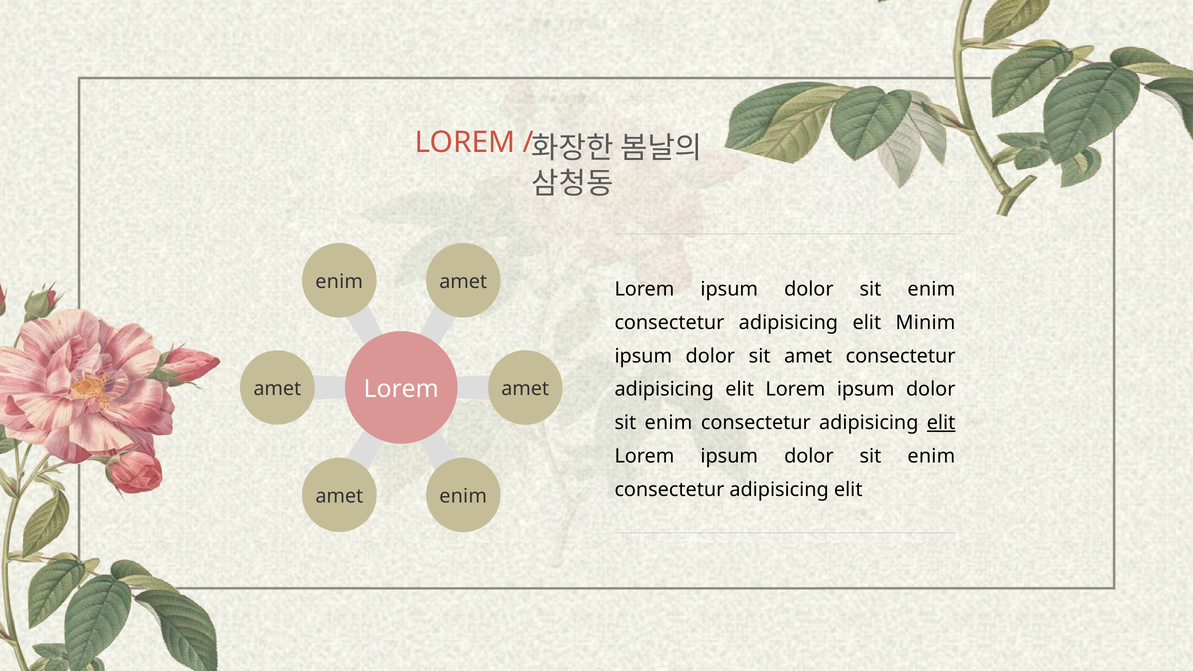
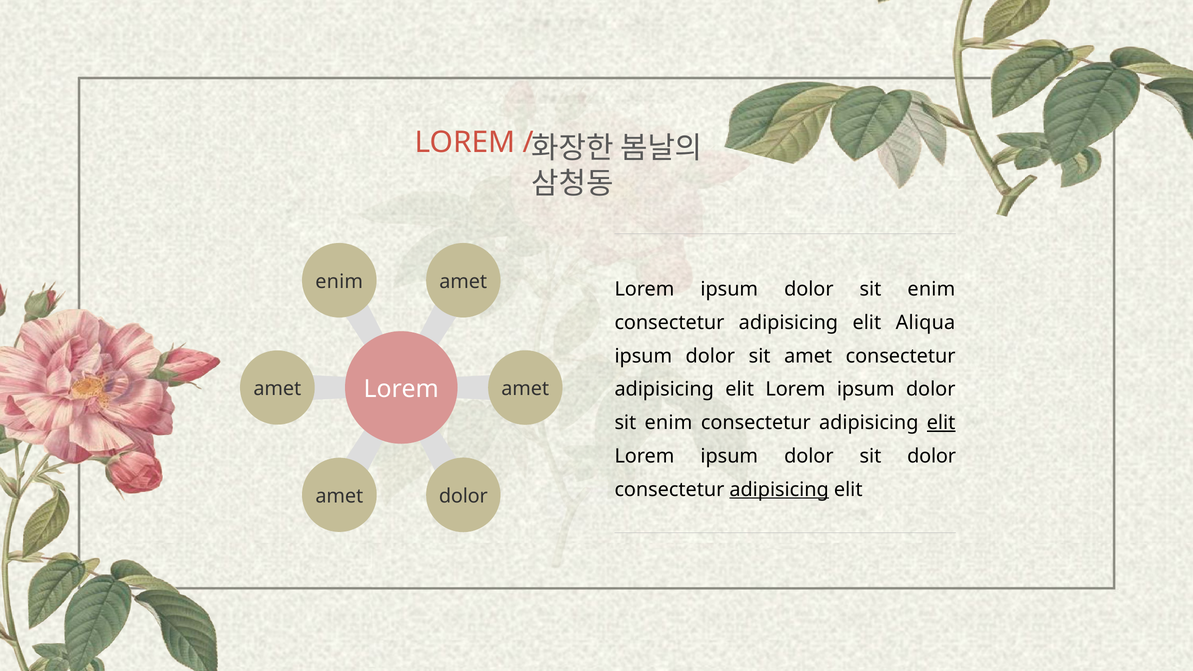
Minim: Minim -> Aliqua (925, 323)
enim: enim -> dolor (932, 456)
adipisicing underline: none -> present (779, 490)
enim: enim -> dolor (463, 496)
